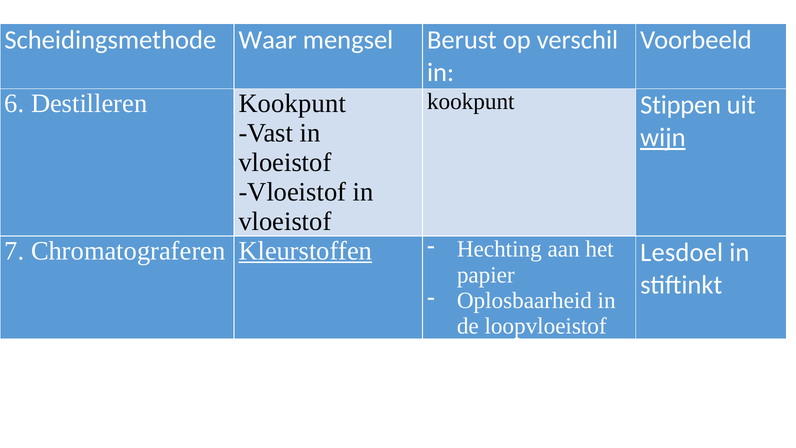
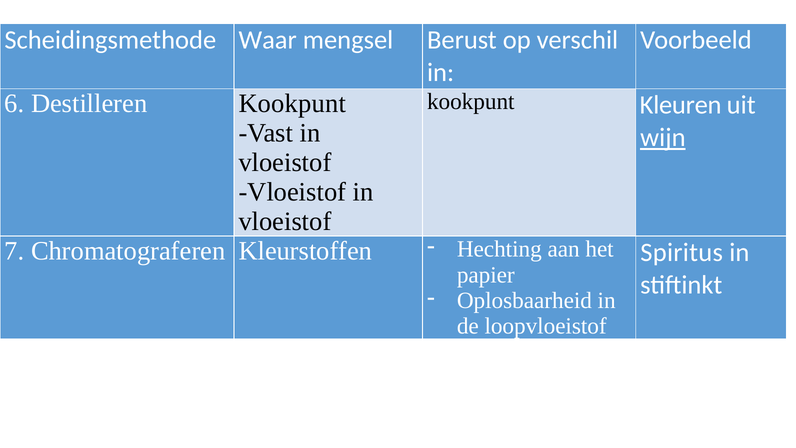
Stippen: Stippen -> Kleuren (681, 105)
Kleurstoffen underline: present -> none (305, 251)
Lesdoel: Lesdoel -> Spiritus (682, 252)
